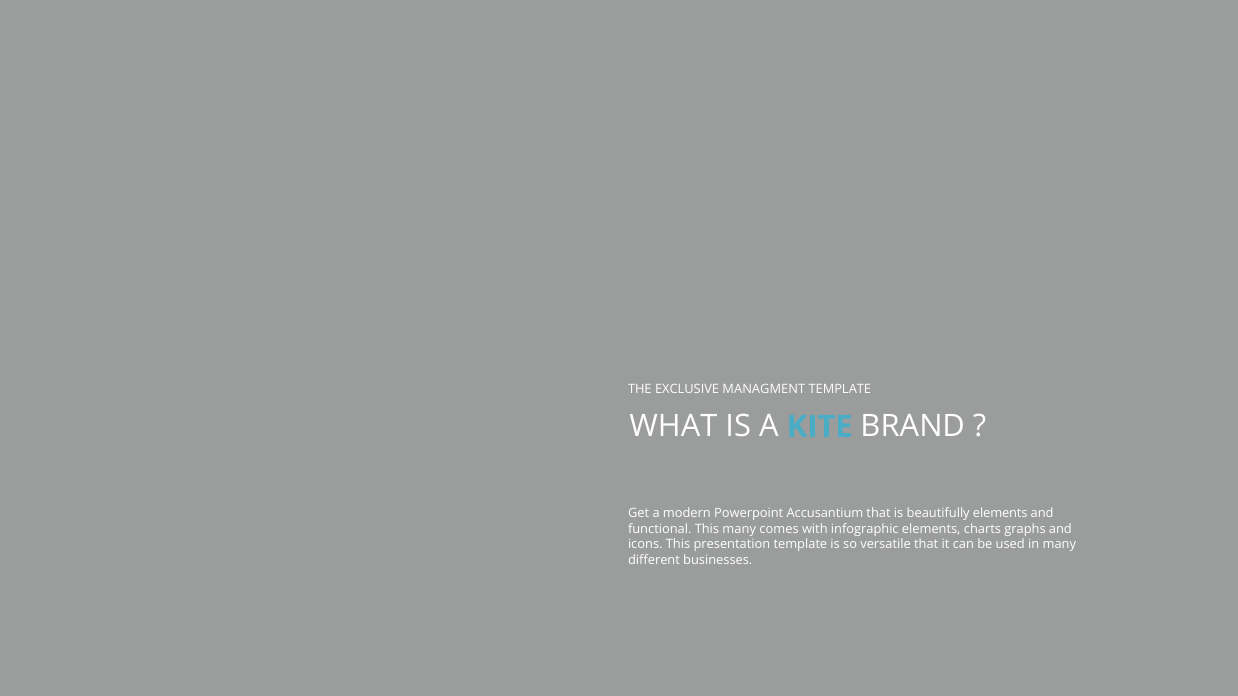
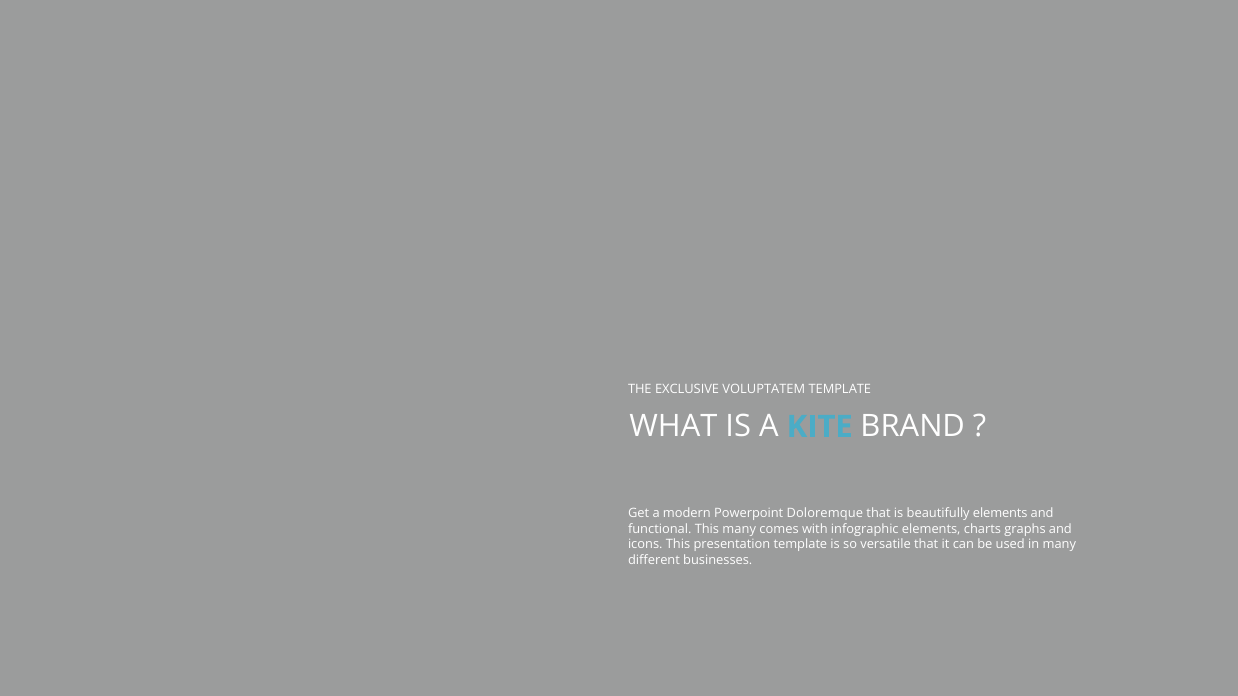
MANAGMENT: MANAGMENT -> VOLUPTATEM (764, 390)
Accusantium: Accusantium -> Doloremque (825, 514)
